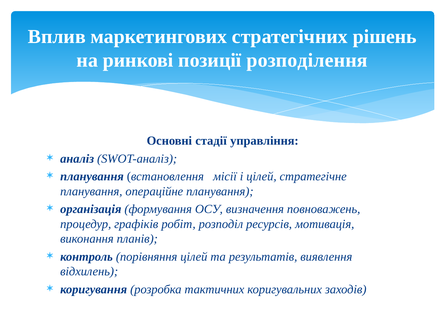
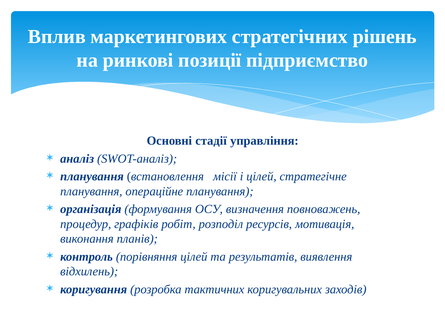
розподілення: розподілення -> підприємство (307, 60)
